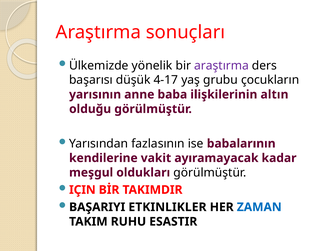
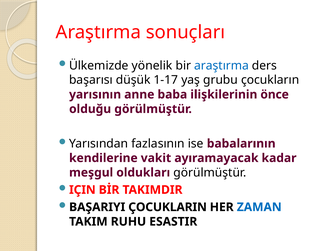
araştırma colour: purple -> blue (222, 65)
4-17: 4-17 -> 1-17 (166, 80)
altın: altın -> önce (275, 94)
ETKINLIKLER: ETKINLIKLER -> ÇOCUKLARIN (168, 207)
